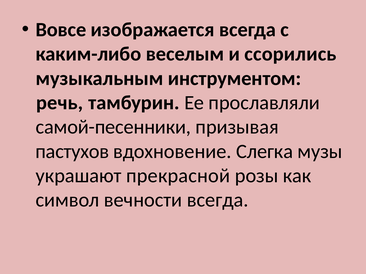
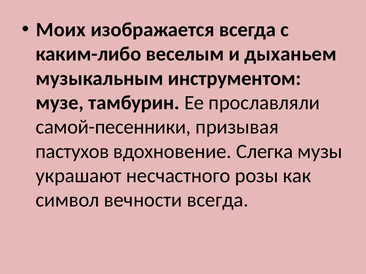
Вовсе: Вовсе -> Моих (61, 30)
ссорились: ссорились -> дыханьем (291, 54)
речь: речь -> музе (60, 103)
прекрасной: прекрасной -> несчастного (178, 176)
